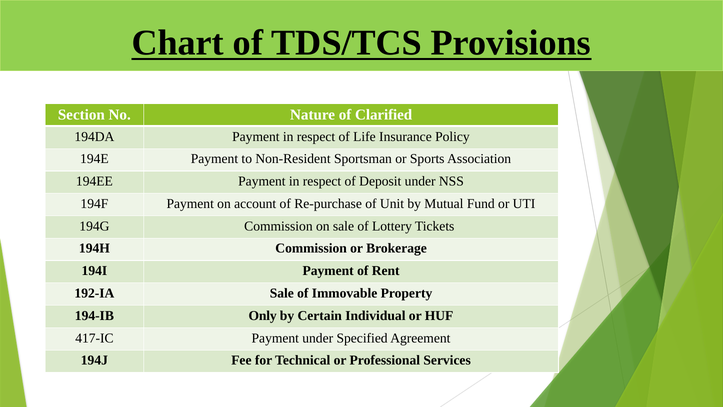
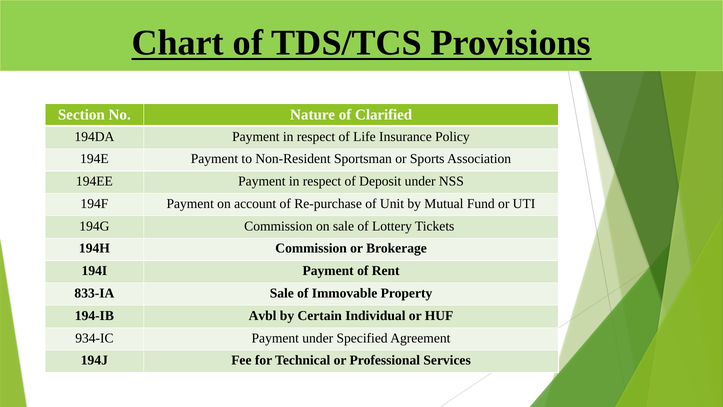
192-IA: 192-IA -> 833-IA (94, 293)
Only: Only -> Avbl (263, 315)
417-IC: 417-IC -> 934-IC (94, 338)
